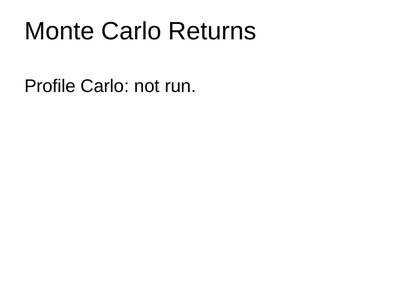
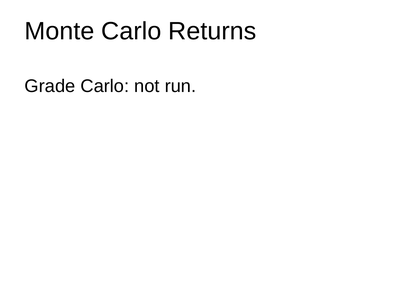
Profile: Profile -> Grade (50, 86)
